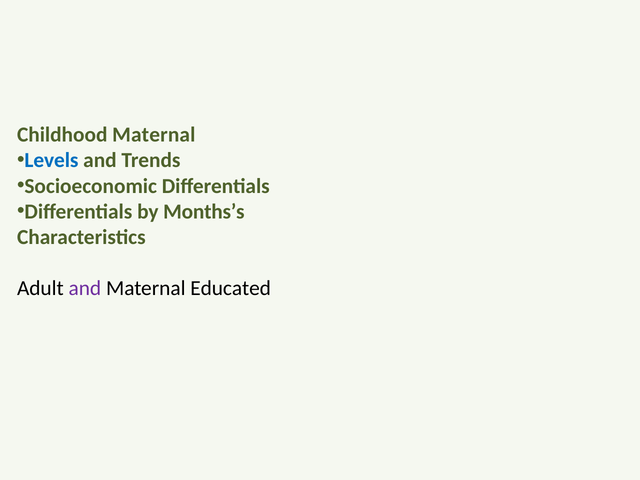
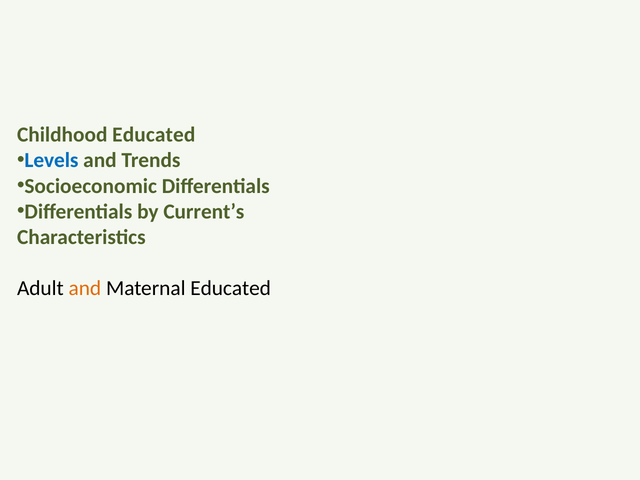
Childhood Maternal: Maternal -> Educated (154, 135)
Months’s: Months’s -> Current’s (204, 212)
and colour: purple -> orange (85, 288)
